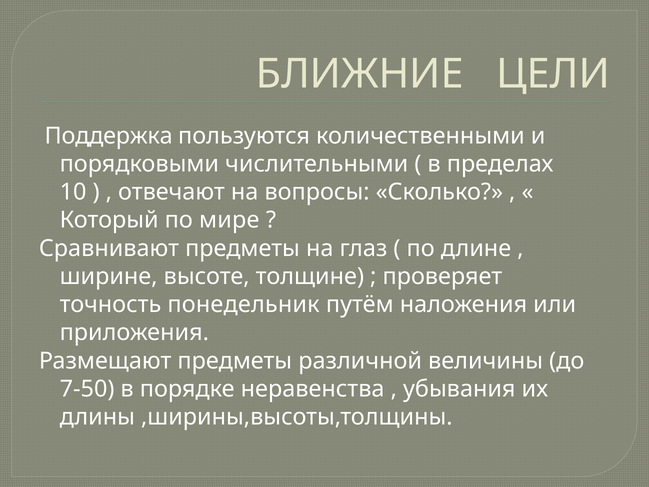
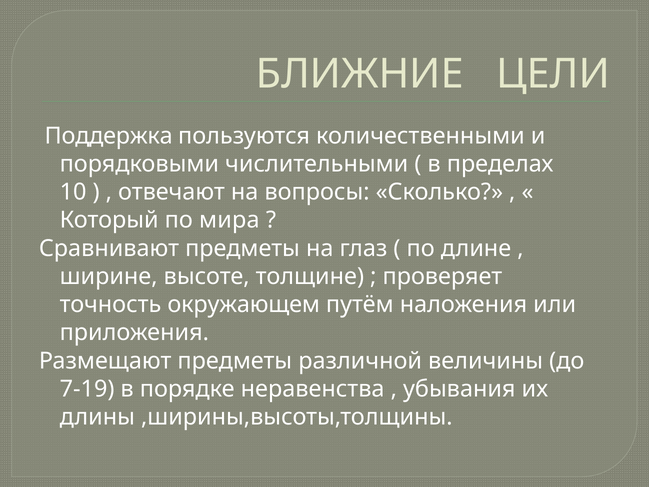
мире: мире -> мира (229, 220)
понедельник: понедельник -> окружающем (244, 304)
7-50: 7-50 -> 7-19 (87, 389)
